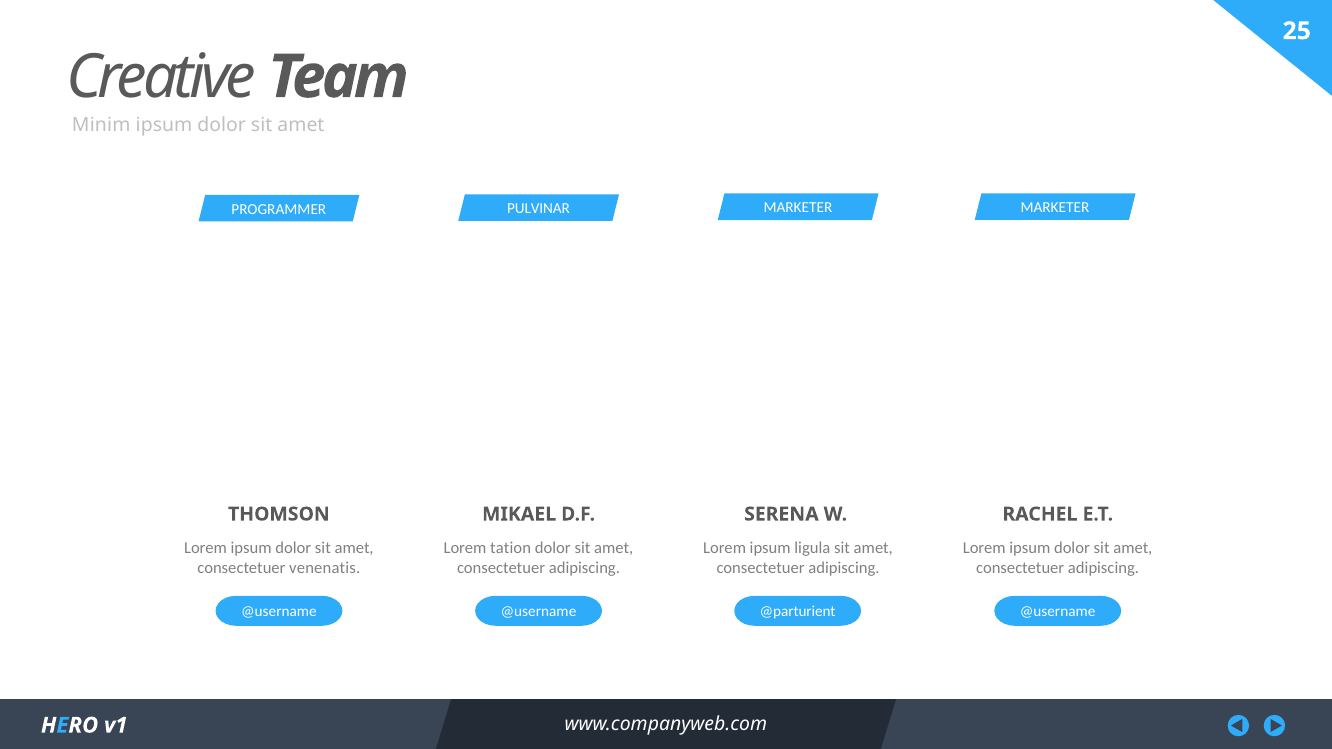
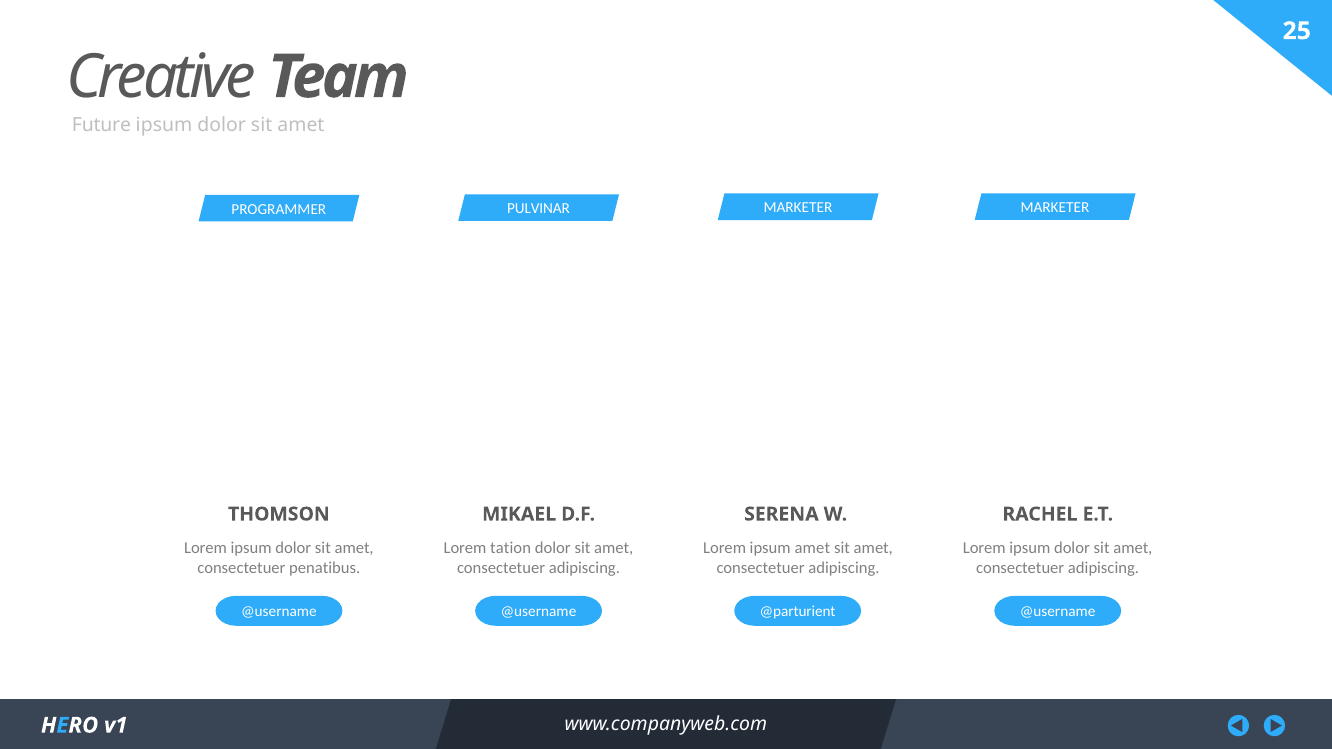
Minim: Minim -> Future (101, 125)
ipsum ligula: ligula -> amet (812, 548)
venenatis: venenatis -> penatibus (325, 568)
